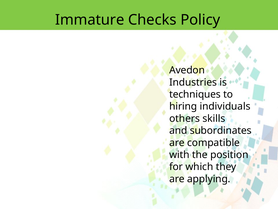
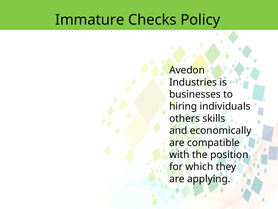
techniques: techniques -> businesses (195, 94)
subordinates: subordinates -> economically (221, 130)
